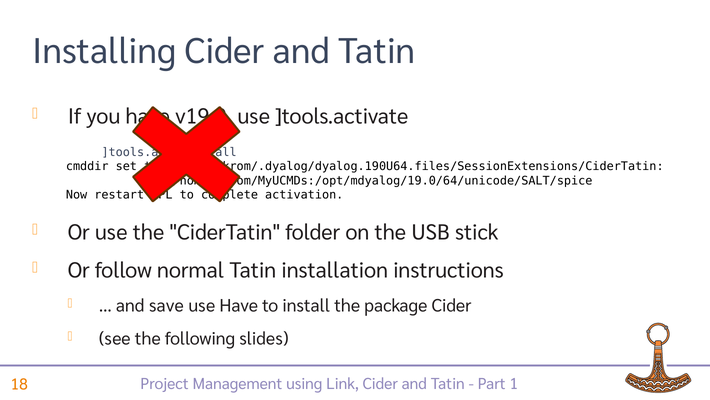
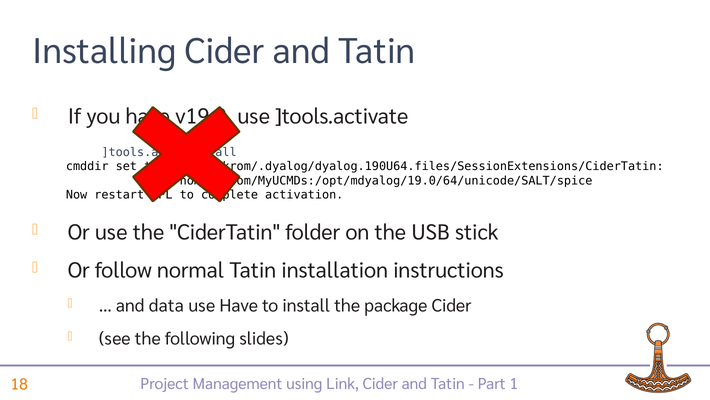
save: save -> data (166, 305)
